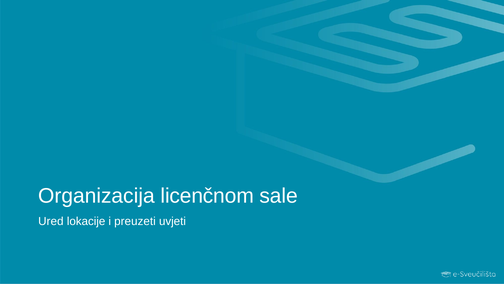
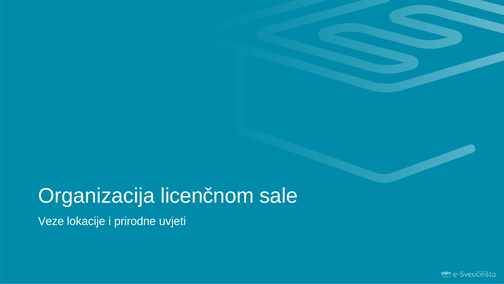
Ured: Ured -> Veze (51, 221)
preuzeti: preuzeti -> prirodne (135, 221)
